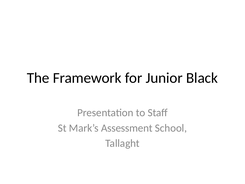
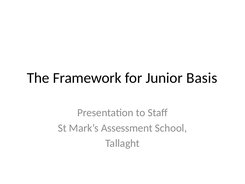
Black: Black -> Basis (202, 78)
